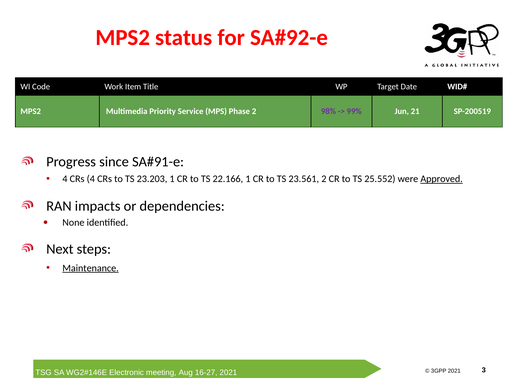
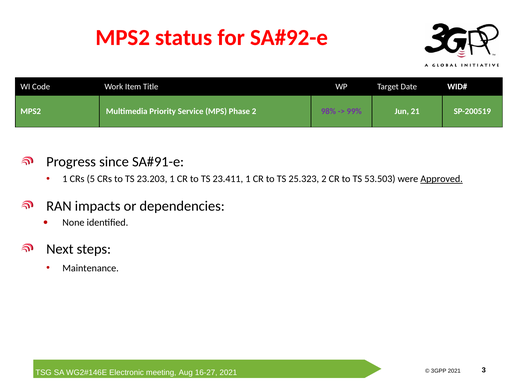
4: 4 -> 1 (65, 179)
CRs 4: 4 -> 5 (91, 179)
22.166: 22.166 -> 23.411 (228, 179)
23.561: 23.561 -> 25.323 (304, 179)
25.552: 25.552 -> 53.503 (380, 179)
Maintenance underline: present -> none (91, 268)
